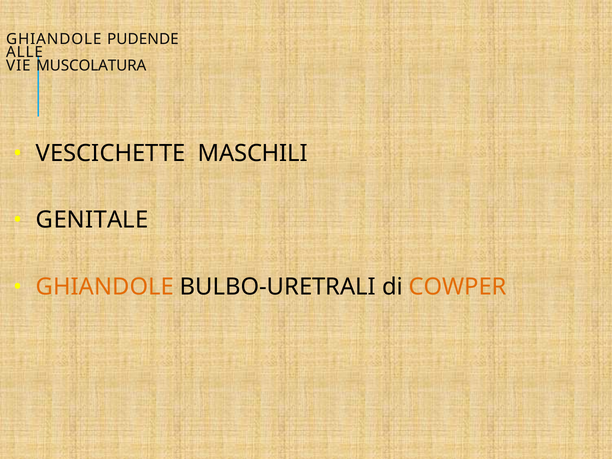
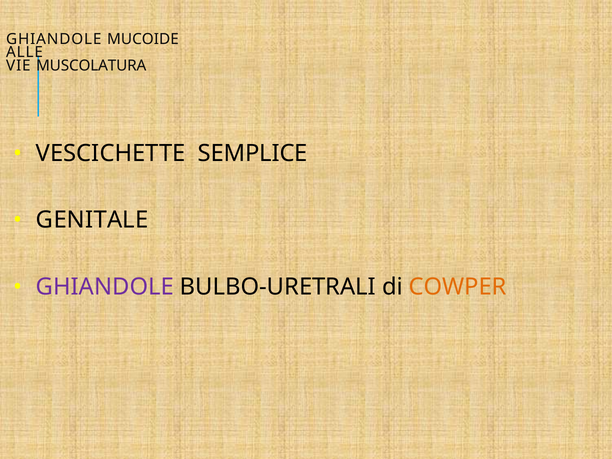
PUDENDE: PUDENDE -> MUCOIDE (143, 39)
MASCHILI: MASCHILI -> SEMPLICE (253, 153)
GHIANDOLE colour: orange -> purple (105, 287)
